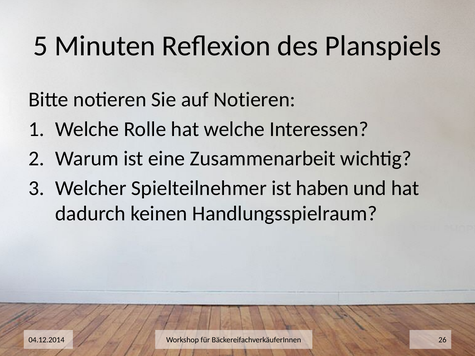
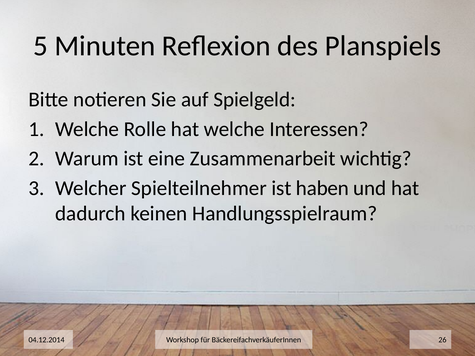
auf Notieren: Notieren -> Spielgeld (255, 100)
